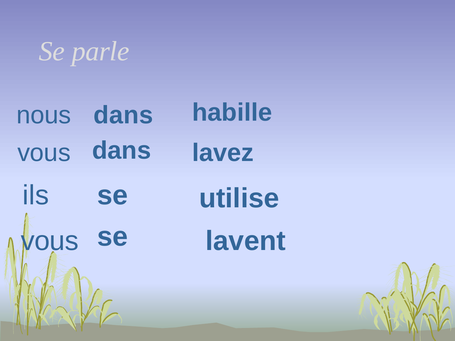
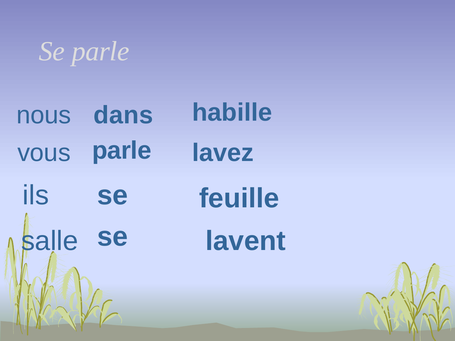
vous dans: dans -> parle (122, 150)
utilise: utilise -> feuille (239, 198)
vous: vous -> salle (50, 241)
